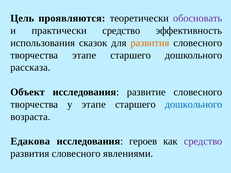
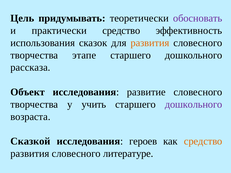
проявляются: проявляются -> придумывать (72, 18)
у этапе: этапе -> учить (94, 104)
дошкольного colour: blue -> purple (194, 104)
Едакова: Едакова -> Сказкой (30, 141)
средство colour: purple -> orange (203, 141)
явлениями: явлениями -> литературе (128, 154)
